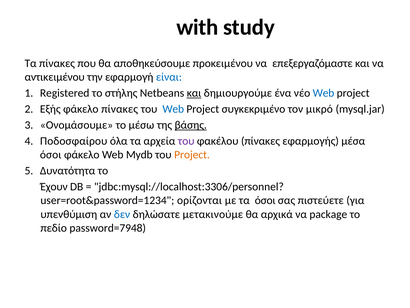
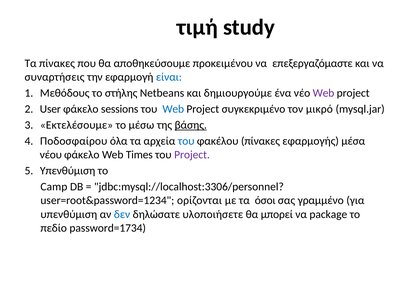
with: with -> τιμή (197, 27)
αντικειμένου: αντικειμένου -> συναρτήσεις (55, 77)
Registered: Registered -> Μεθόδους (65, 93)
και underline: present -> none (194, 93)
Web colour: blue -> purple (324, 93)
Εξής: Εξής -> User (50, 109)
φάκελο πίνακες: πίνακες -> sessions (120, 109)
Ονομάσουμε: Ονομάσουμε -> Εκτελέσουμε (77, 125)
του colour: purple -> blue (186, 141)
όσοι: όσοι -> νέου (51, 155)
Mydb: Mydb -> Times (139, 155)
Project colour: orange -> purple (192, 155)
Δυνατότητα: Δυνατότητα -> Υπενθύμιση (68, 171)
Έχουν: Έχουν -> Camp (54, 187)
πιστεύετε: πιστεύετε -> γραμμένο (321, 200)
μετακινούμε: μετακινούμε -> υλοποιήσετε (213, 214)
αρχικά: αρχικά -> μπορεί (277, 214)
password=7948: password=7948 -> password=1734 (108, 228)
